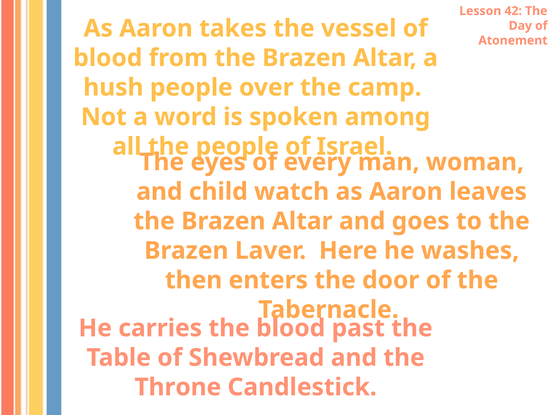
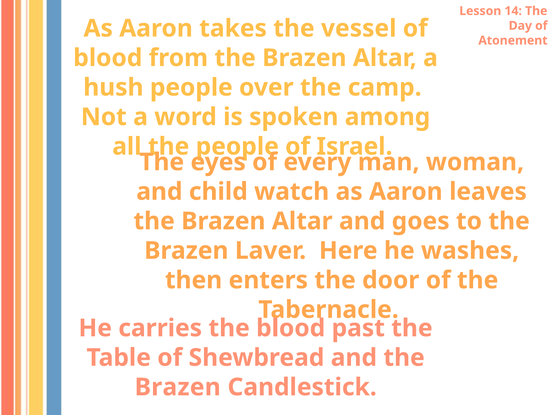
42: 42 -> 14 (513, 11)
Throne: Throne -> Brazen (178, 387)
